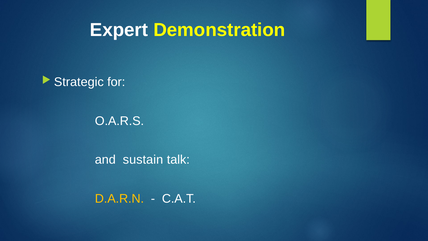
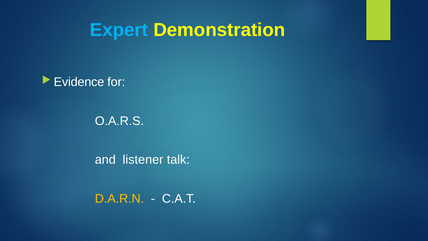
Expert colour: white -> light blue (119, 30)
Strategic: Strategic -> Evidence (79, 82)
sustain: sustain -> listener (143, 160)
